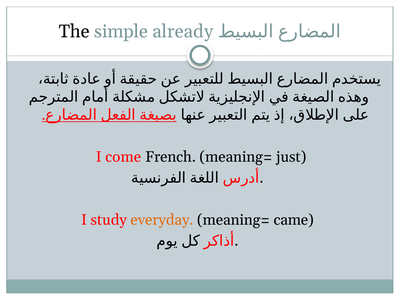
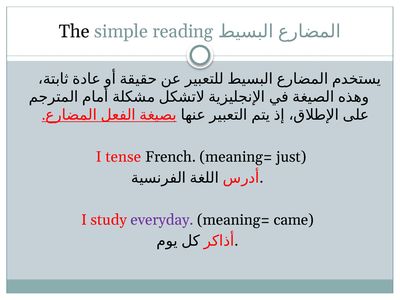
already: already -> reading (183, 31)
come: come -> tense (123, 157)
everyday colour: orange -> purple (162, 220)
